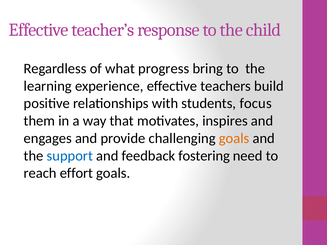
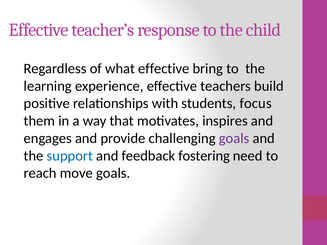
what progress: progress -> effective (164, 69)
goals colour: orange -> purple (234, 138)
effort: effort -> move (76, 173)
